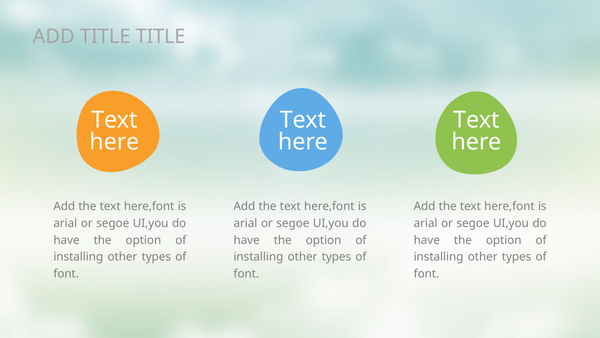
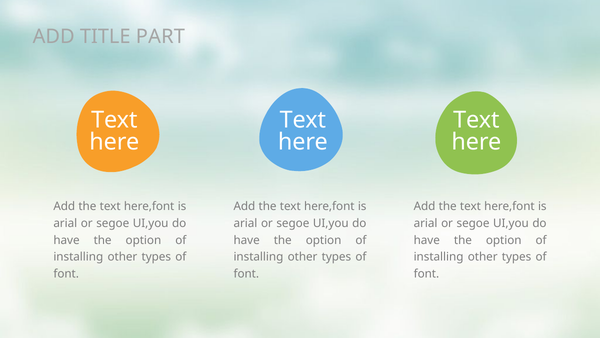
TITLE TITLE: TITLE -> PART (160, 37)
